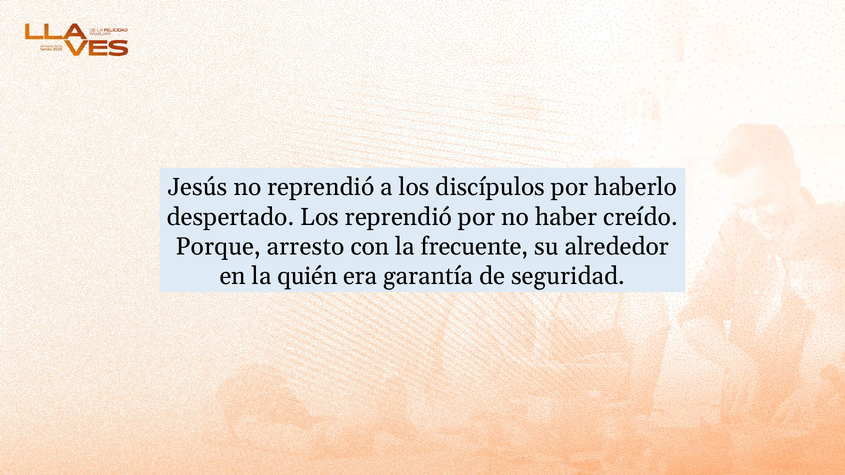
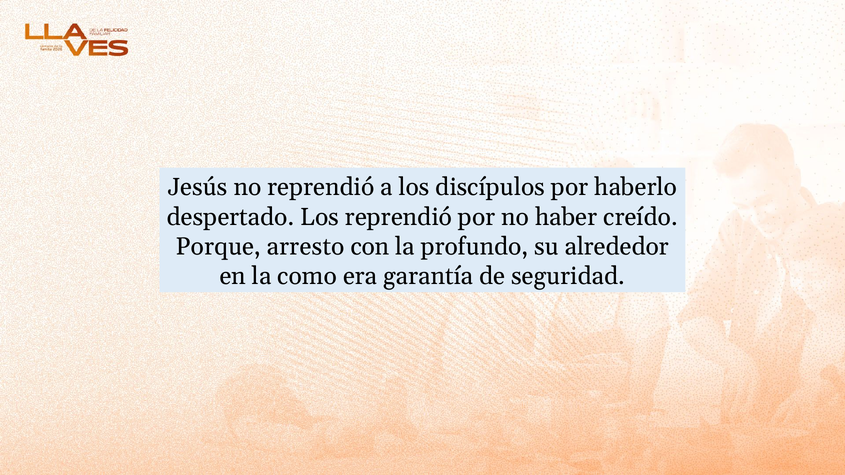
frecuente: frecuente -> profundo (474, 247)
quién: quién -> como (307, 276)
